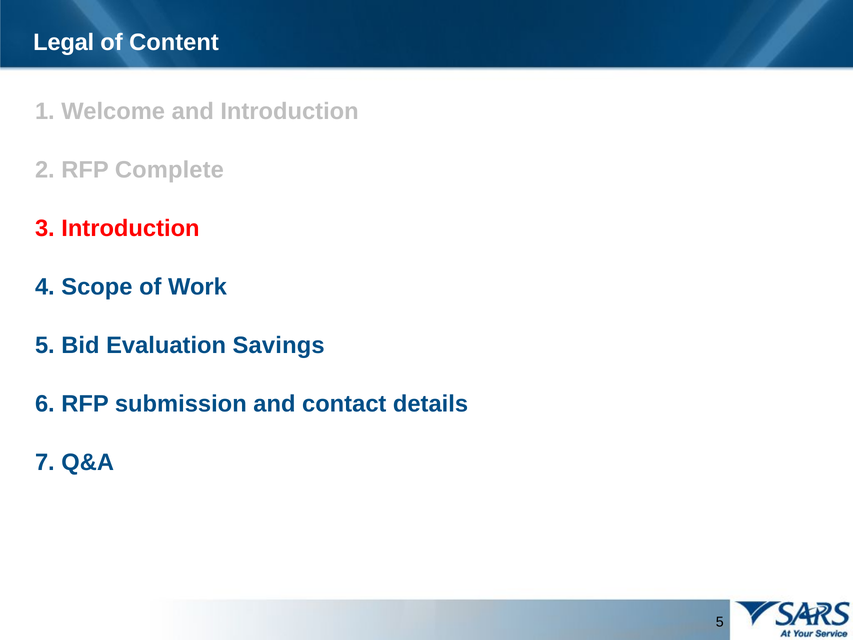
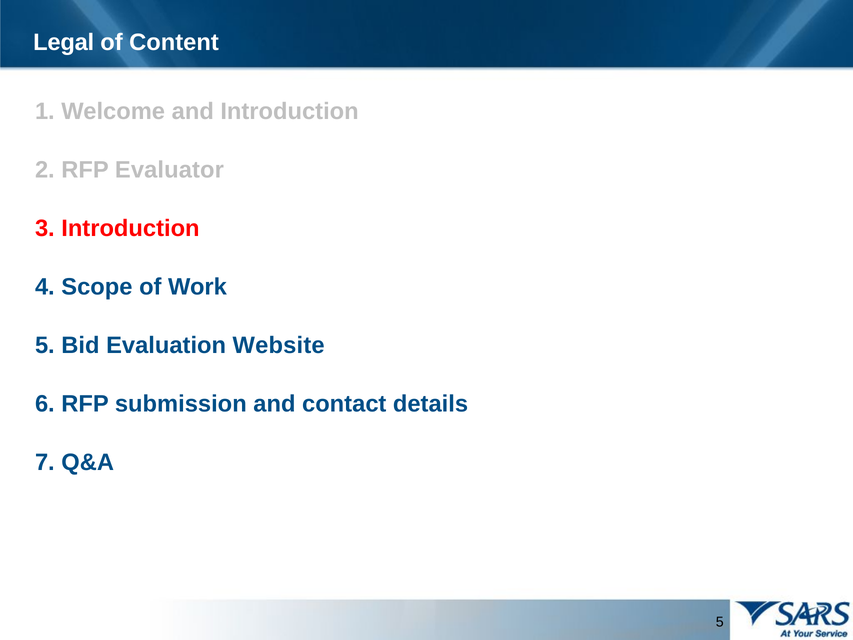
Complete: Complete -> Evaluator (169, 170)
Savings: Savings -> Website (279, 345)
